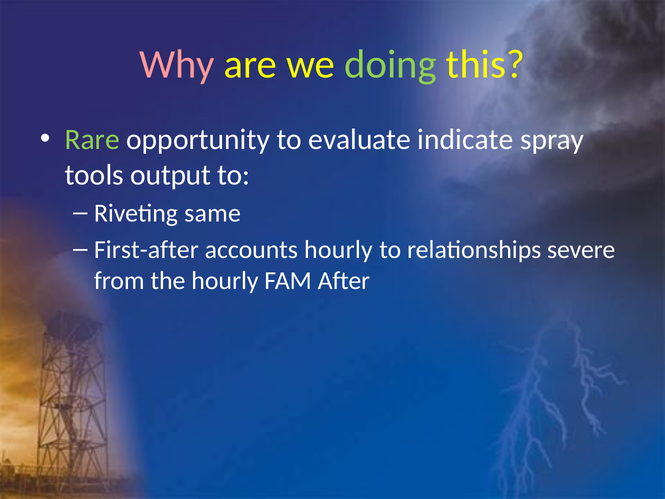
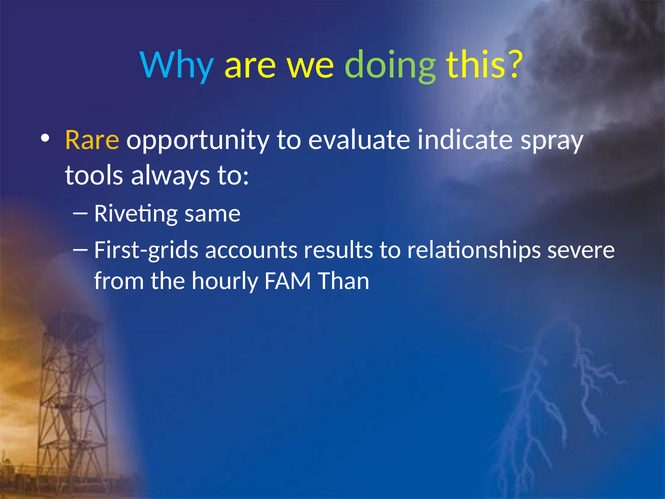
Why colour: pink -> light blue (177, 64)
Rare colour: light green -> yellow (92, 140)
output: output -> always (171, 175)
First-after: First-after -> First-grids (146, 249)
accounts hourly: hourly -> results (339, 249)
After: After -> Than (344, 280)
